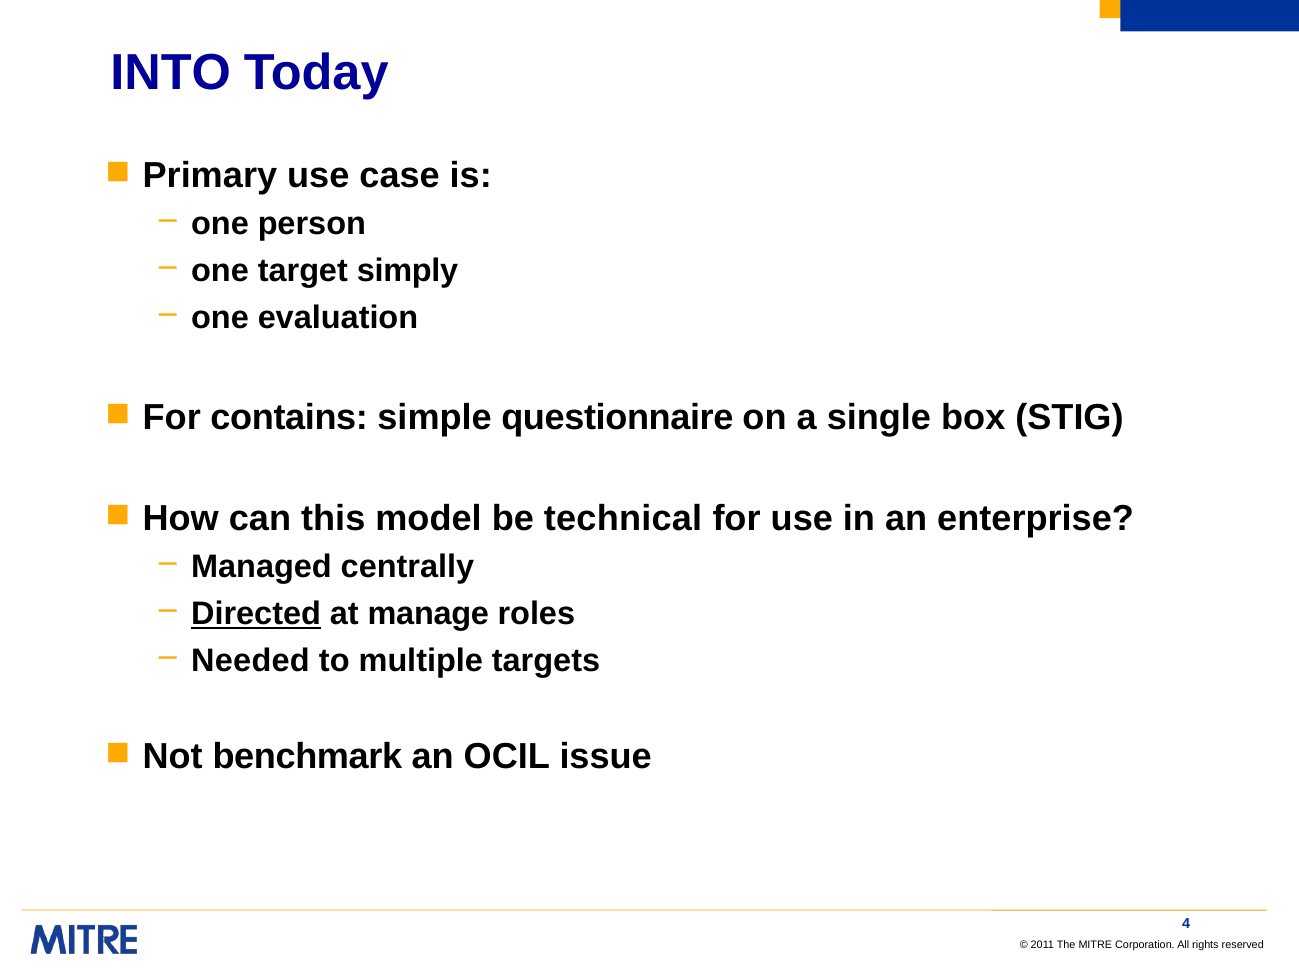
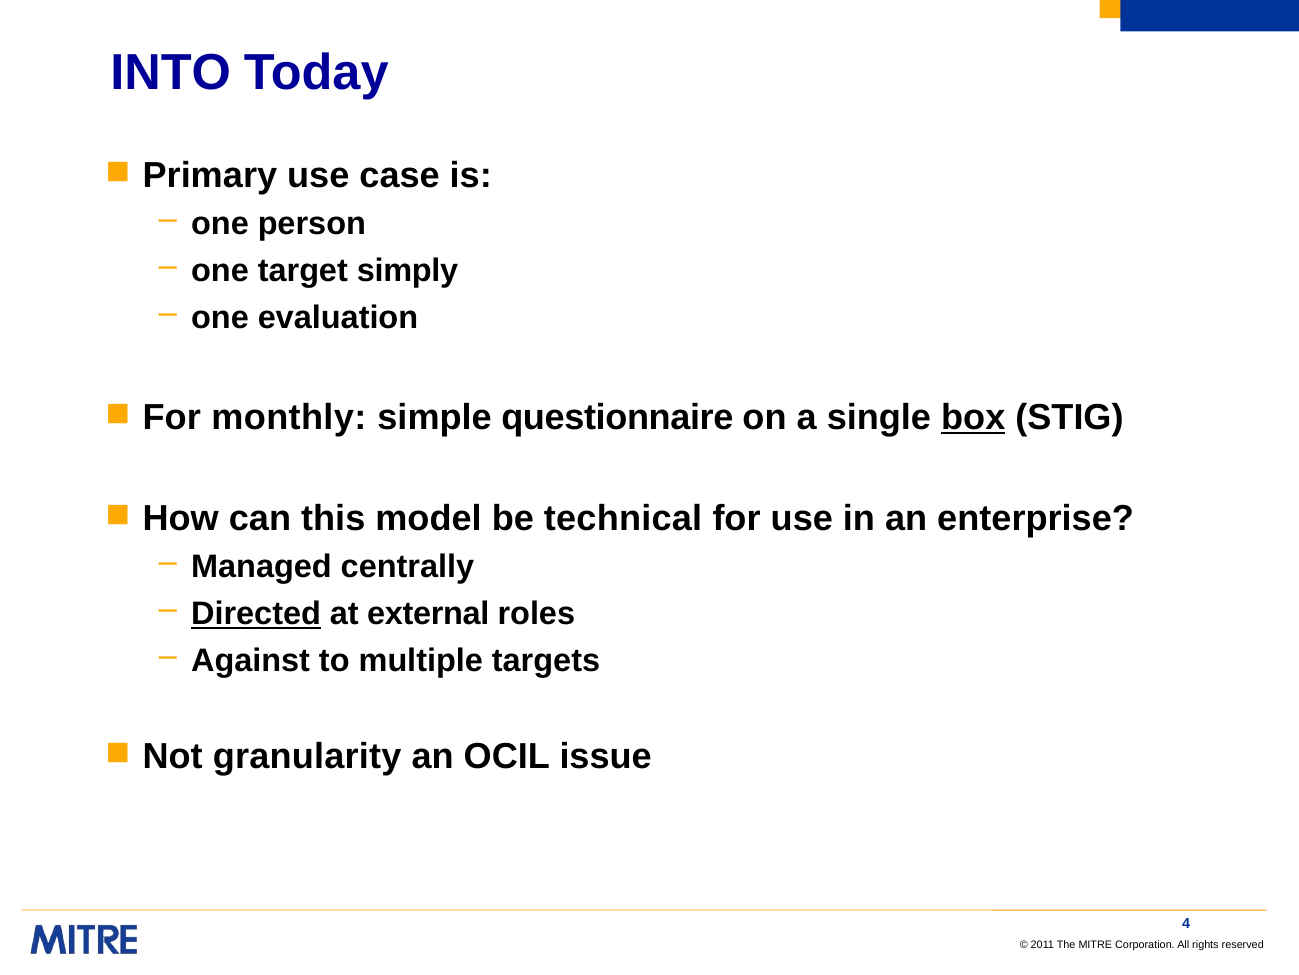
contains: contains -> monthly (289, 417)
box underline: none -> present (973, 417)
manage: manage -> external (428, 614)
Needed: Needed -> Against (251, 660)
benchmark: benchmark -> granularity (307, 756)
